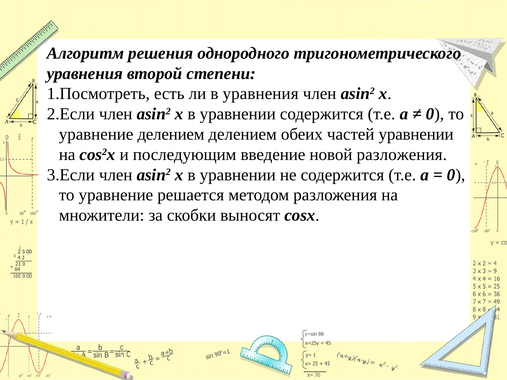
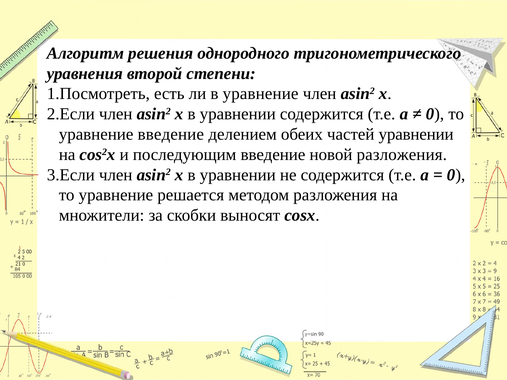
в уравнения: уравнения -> уравнение (261, 94)
уравнение делением: делением -> введение (171, 134)
